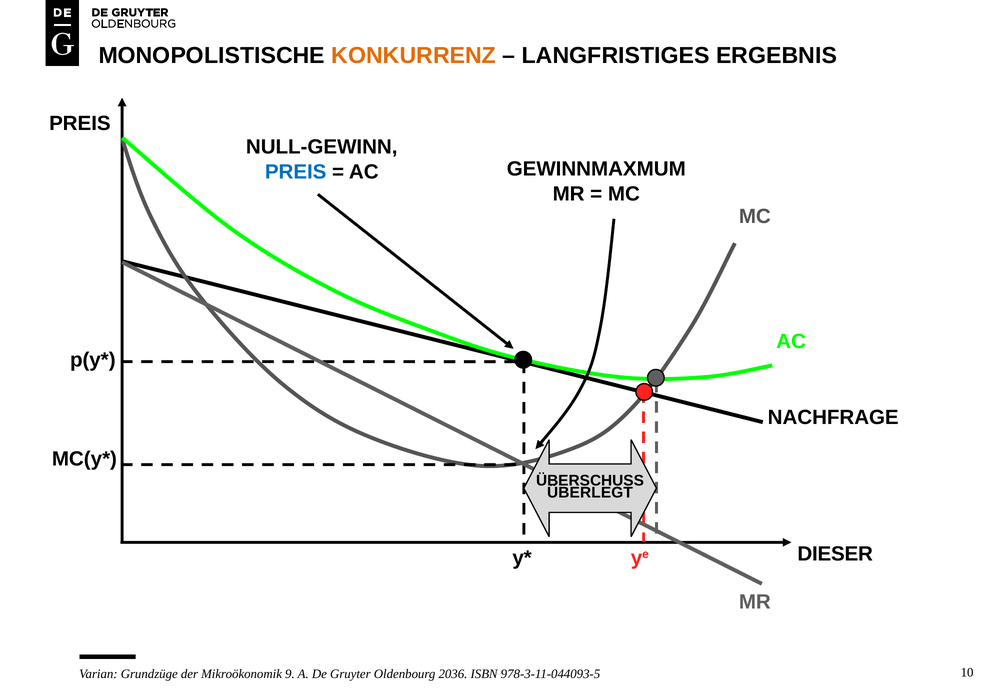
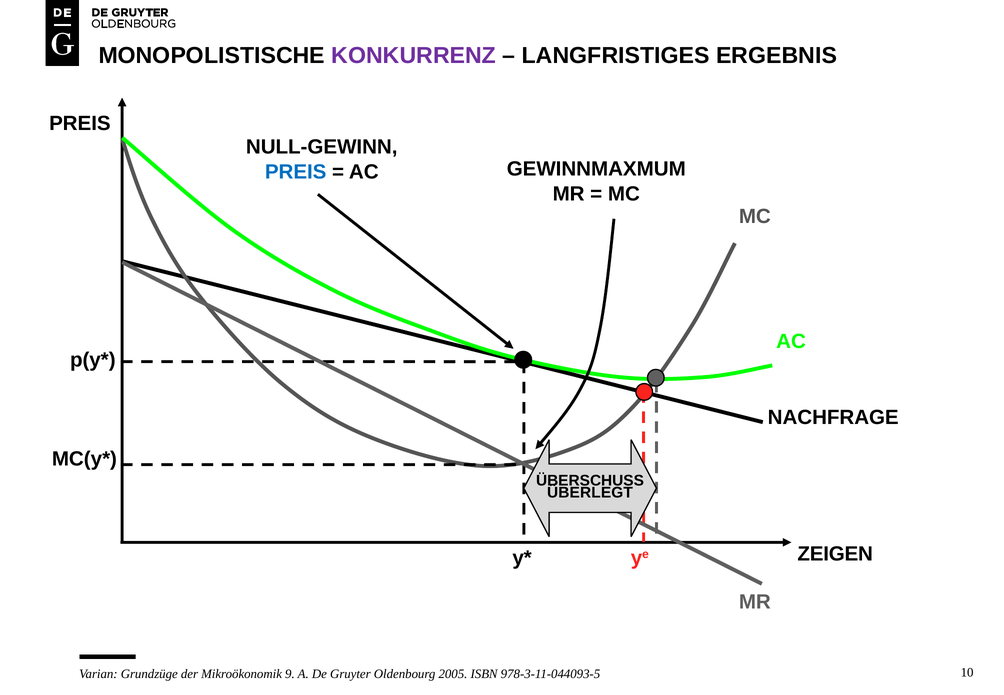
KONKURRENZ colour: orange -> purple (414, 56)
DIESER: DIESER -> ZEIGEN (835, 554)
2036: 2036 -> 2005 (453, 674)
